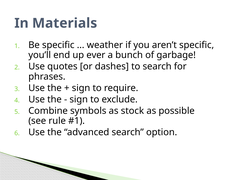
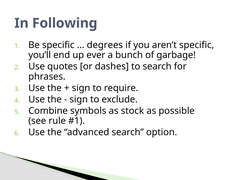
Materials: Materials -> Following (65, 23)
weather: weather -> degrees (105, 45)
